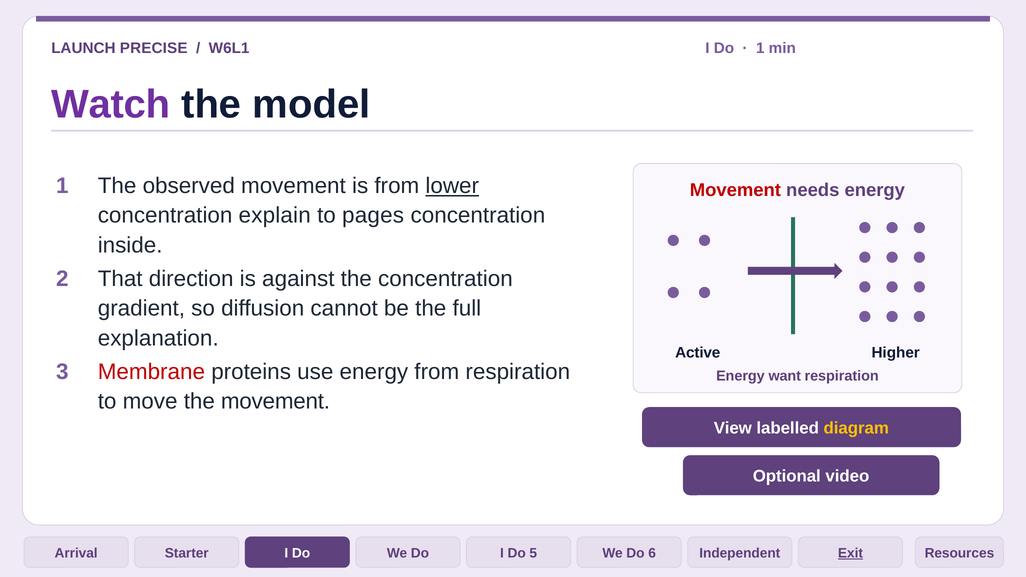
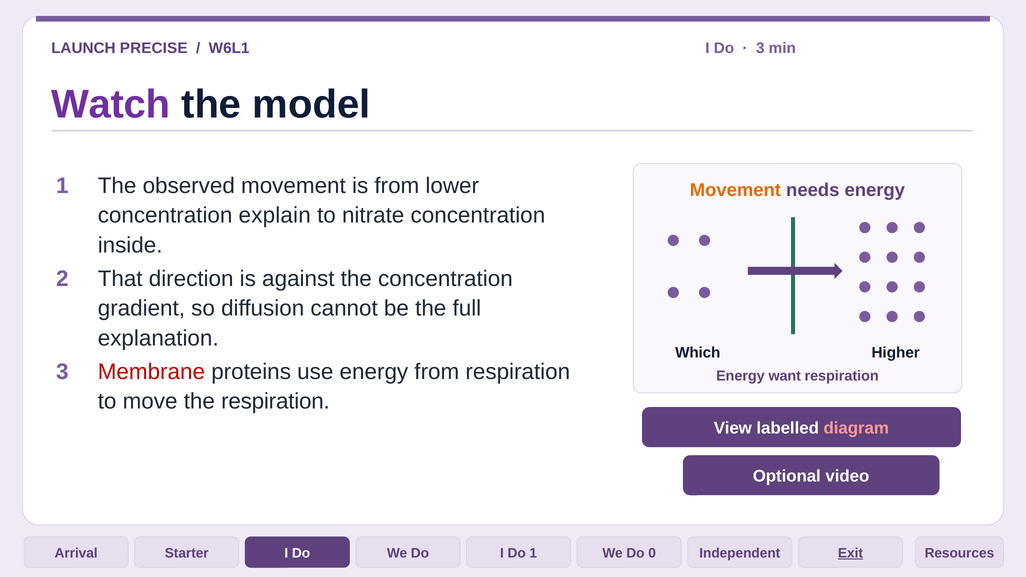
1: 1 -> 3 (760, 48)
lower underline: present -> none (452, 186)
Movement colour: red -> orange (735, 190)
pages: pages -> nitrate (373, 216)
Active: Active -> Which (698, 353)
the movement: movement -> respiration (275, 402)
diagram colour: yellow -> pink (856, 428)
Do 5: 5 -> 1 (533, 553)
6: 6 -> 0 (652, 553)
